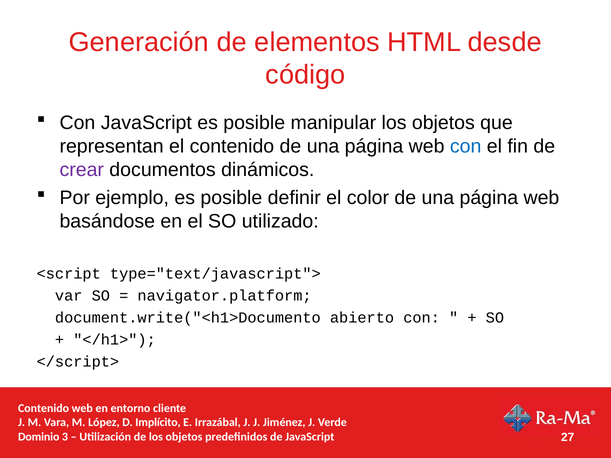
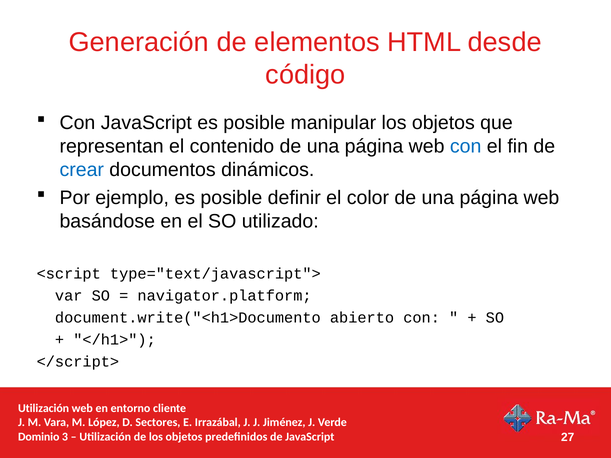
crear colour: purple -> blue (82, 170)
Contenido: Contenido -> Utilización (44, 409)
Implícito: Implícito -> Sectores (158, 423)
